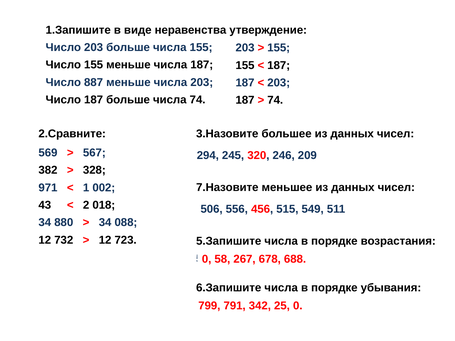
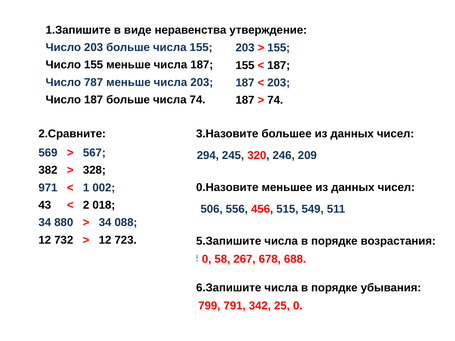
887: 887 -> 787 (94, 82)
7.Назовите: 7.Назовите -> 0.Назовите (227, 188)
